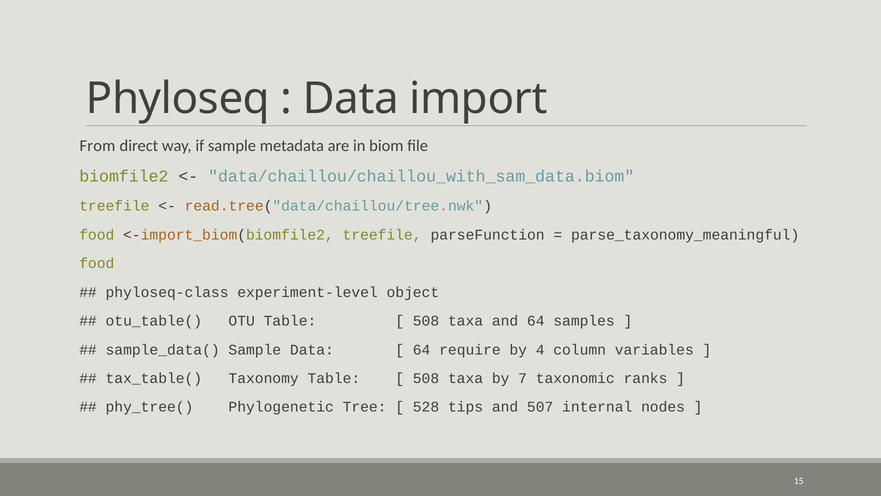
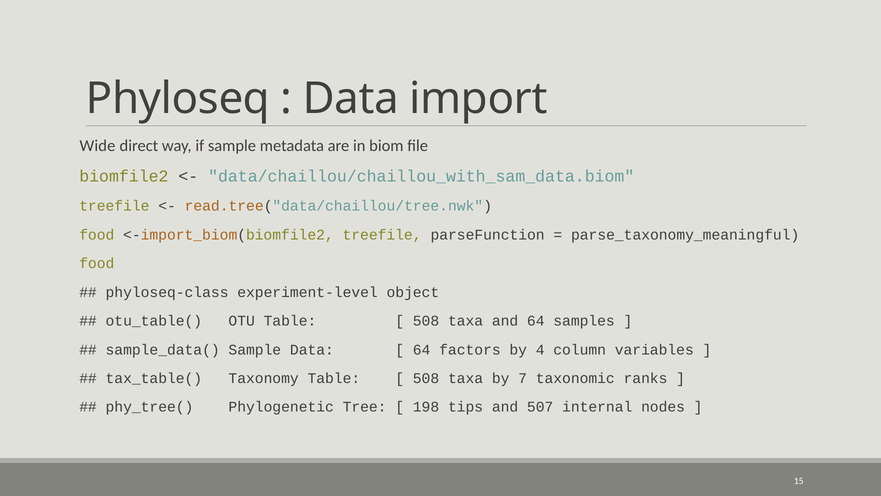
From: From -> Wide (97, 146)
require: require -> factors (470, 349)
528: 528 -> 198 (426, 407)
